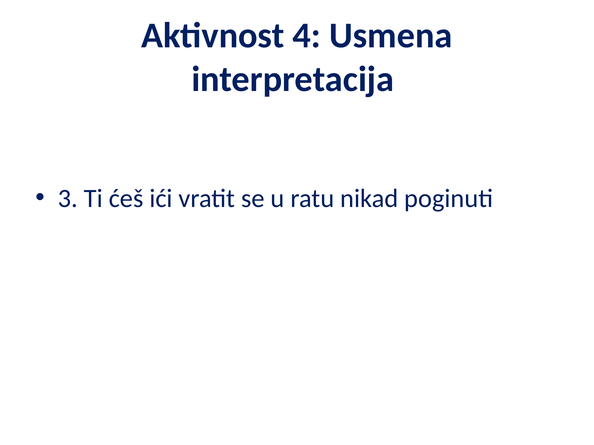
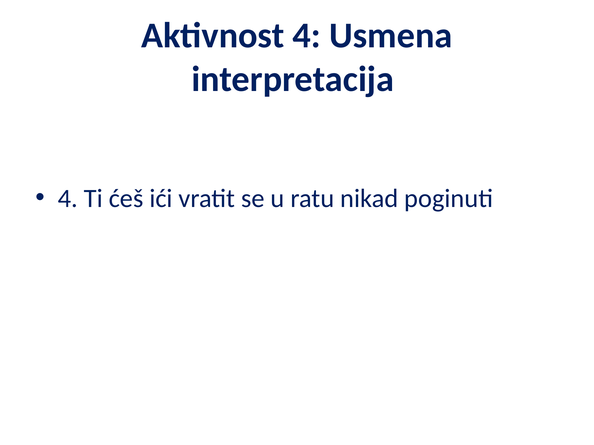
3: 3 -> 4 (68, 199)
